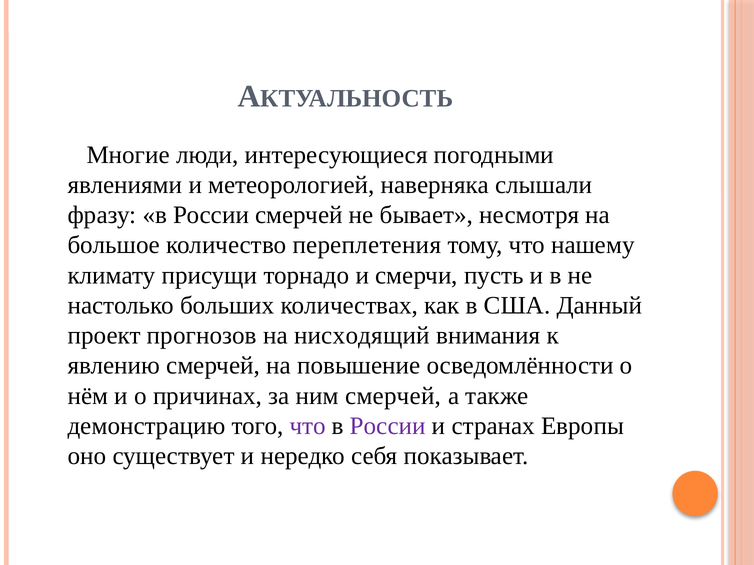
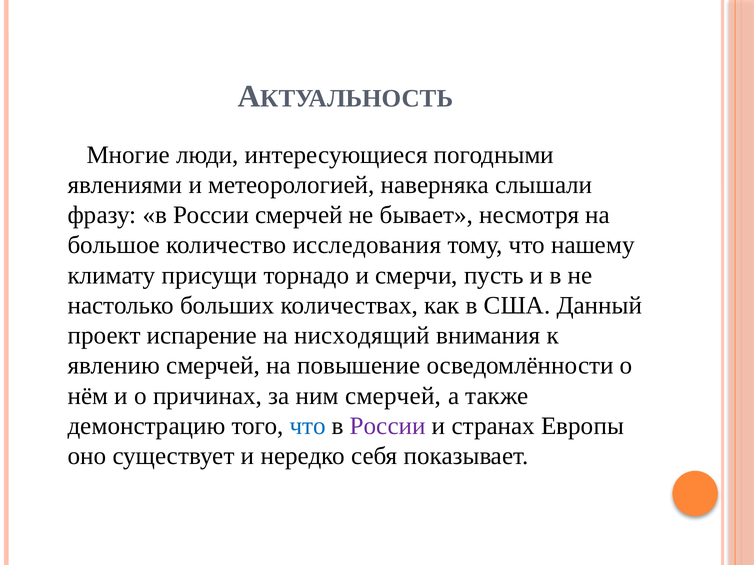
переплетения: переплетения -> исследования (367, 245)
прогнозов: прогнозов -> испарение (202, 336)
что colour: purple -> blue (308, 426)
